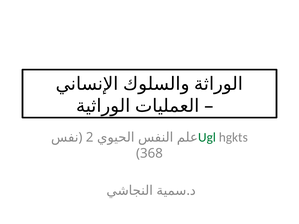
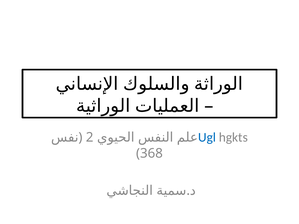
Ugl colour: green -> blue (207, 137)
